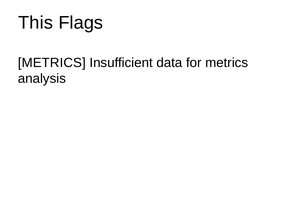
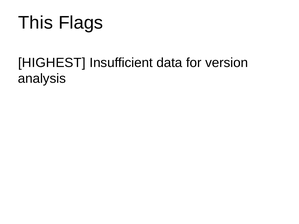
METRICS: METRICS -> HIGHEST (52, 63)
for metrics: metrics -> version (227, 63)
